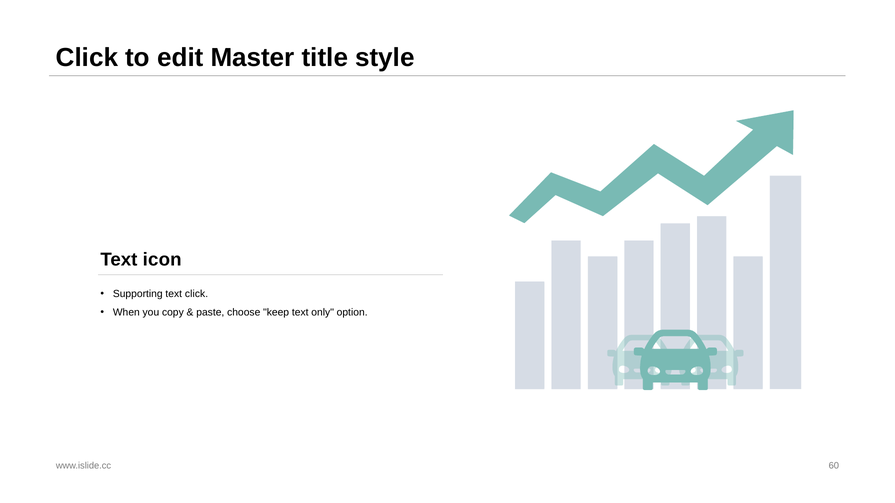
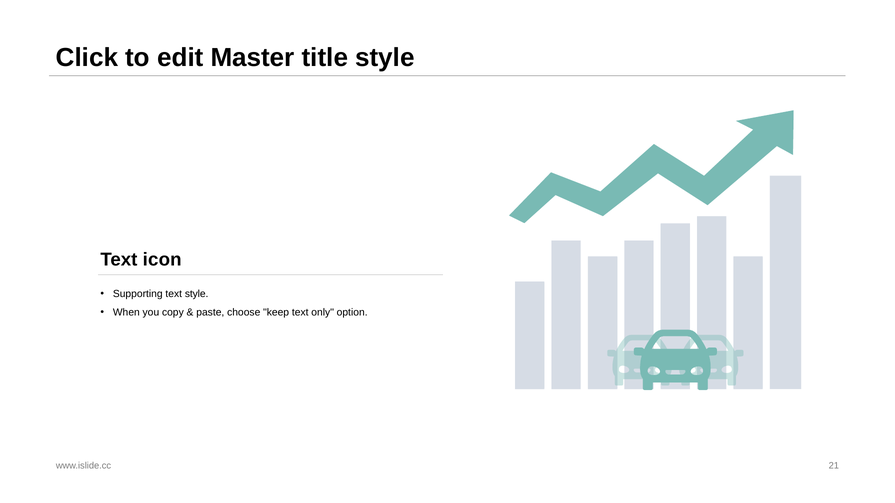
text click: click -> style (197, 294)
60: 60 -> 21 (834, 466)
